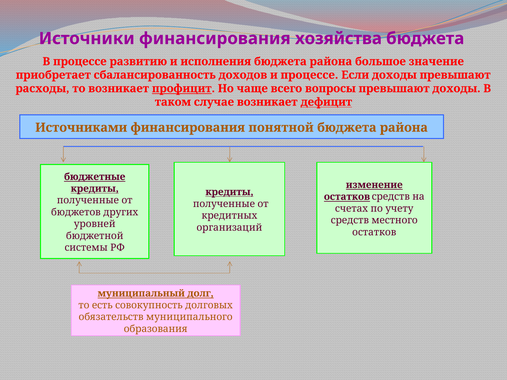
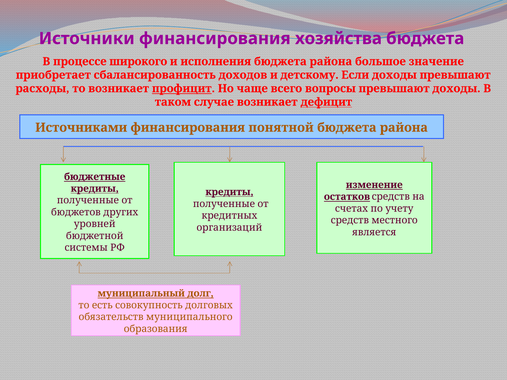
развитию: развитию -> широкого (138, 62)
и процессе: процессе -> детскому (310, 75)
остатков: остатков -> является (374, 232)
